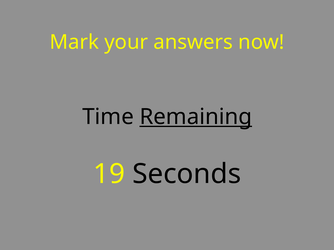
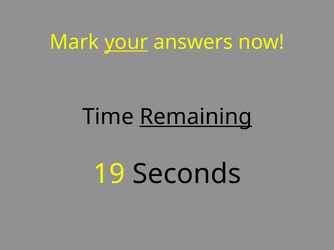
your underline: none -> present (126, 42)
